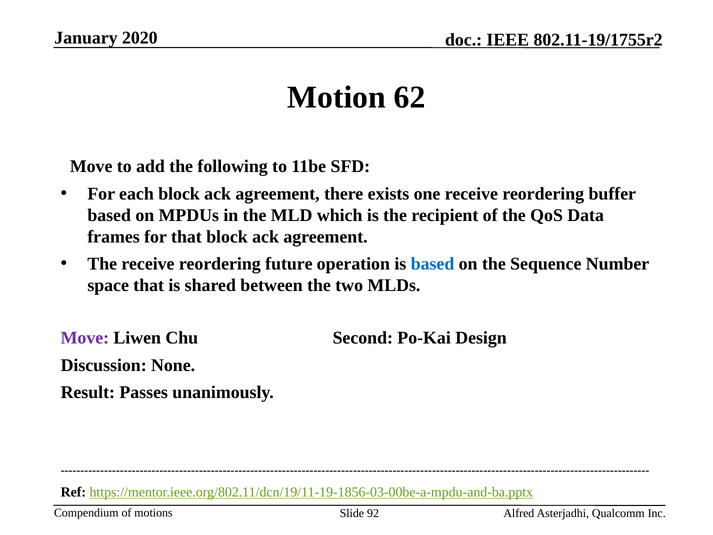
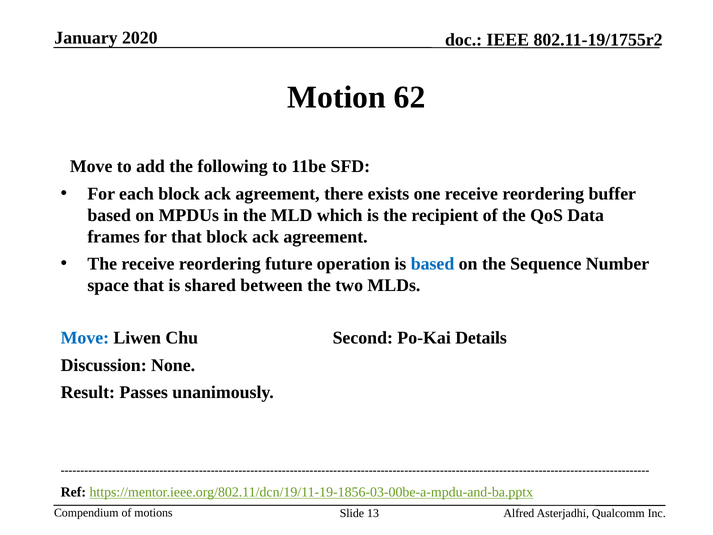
Move colour: purple -> blue (85, 338)
Design: Design -> Details (481, 338)
92: 92 -> 13 (373, 513)
